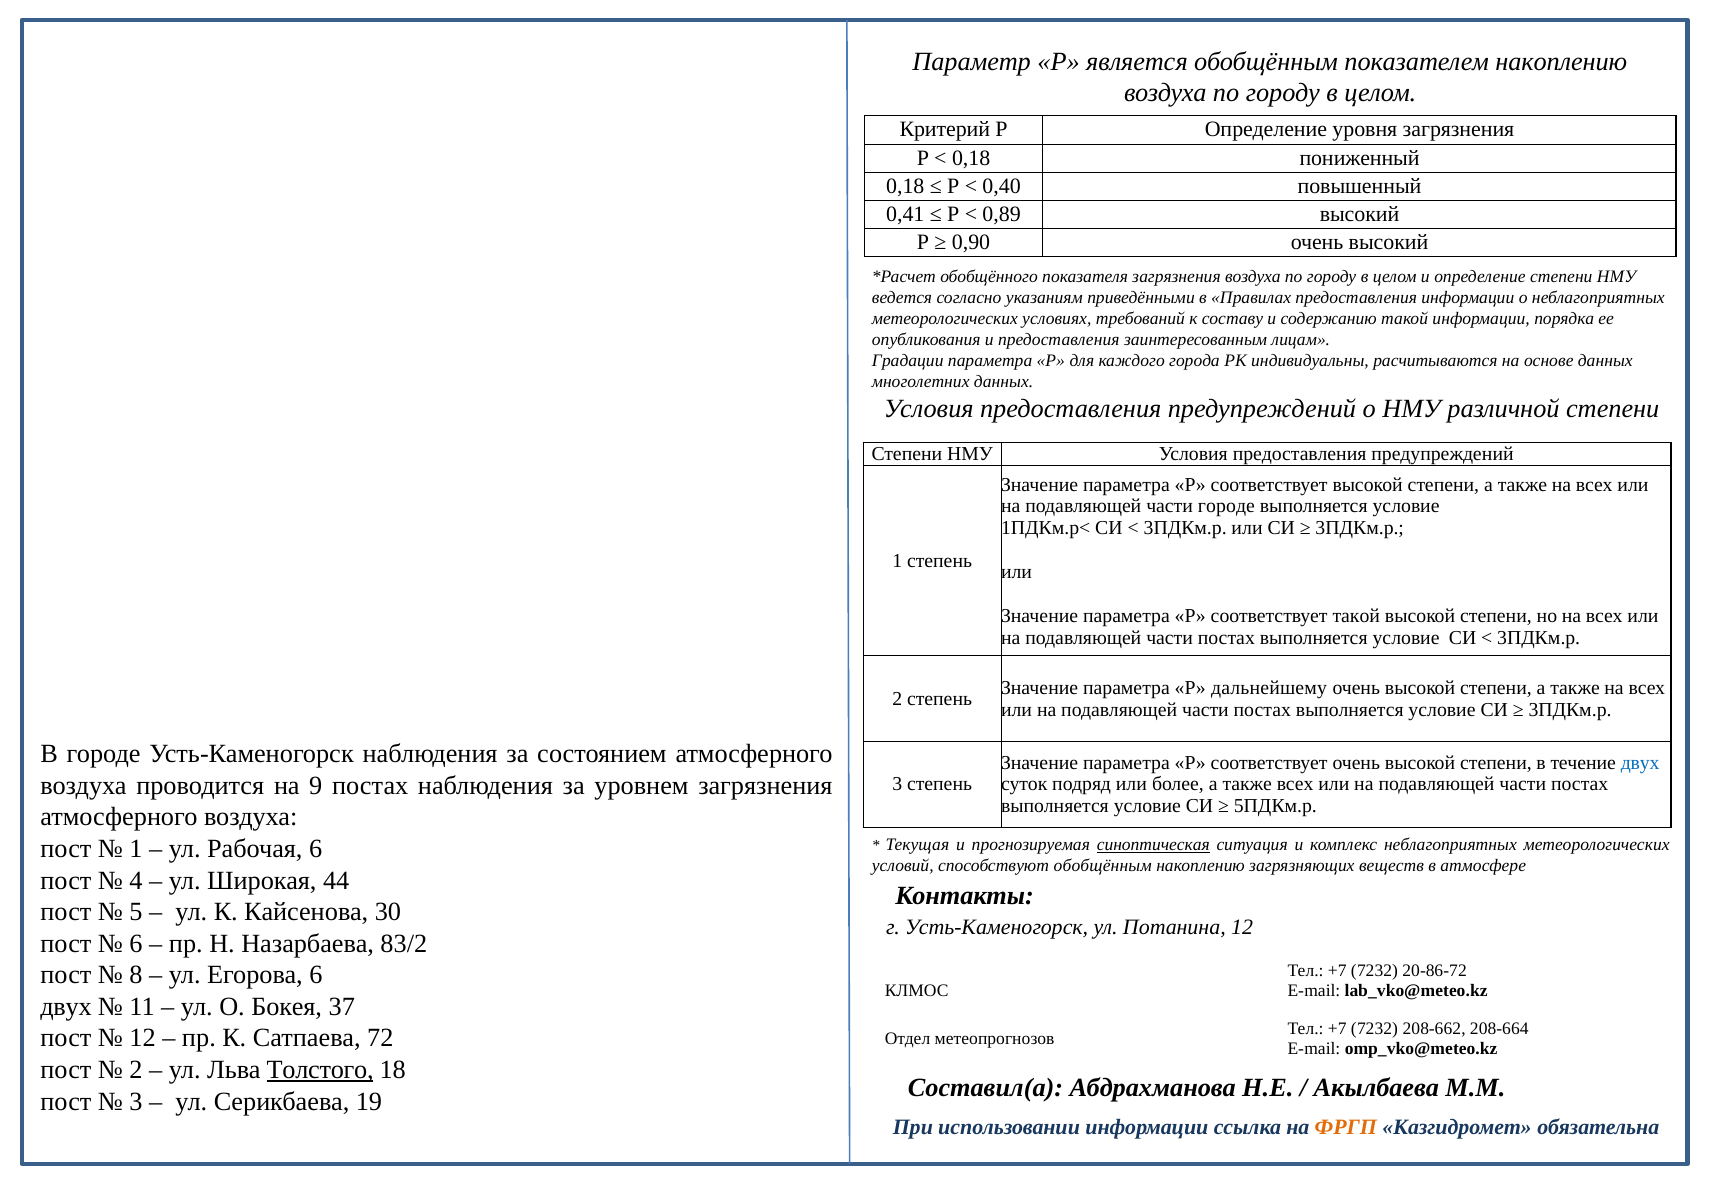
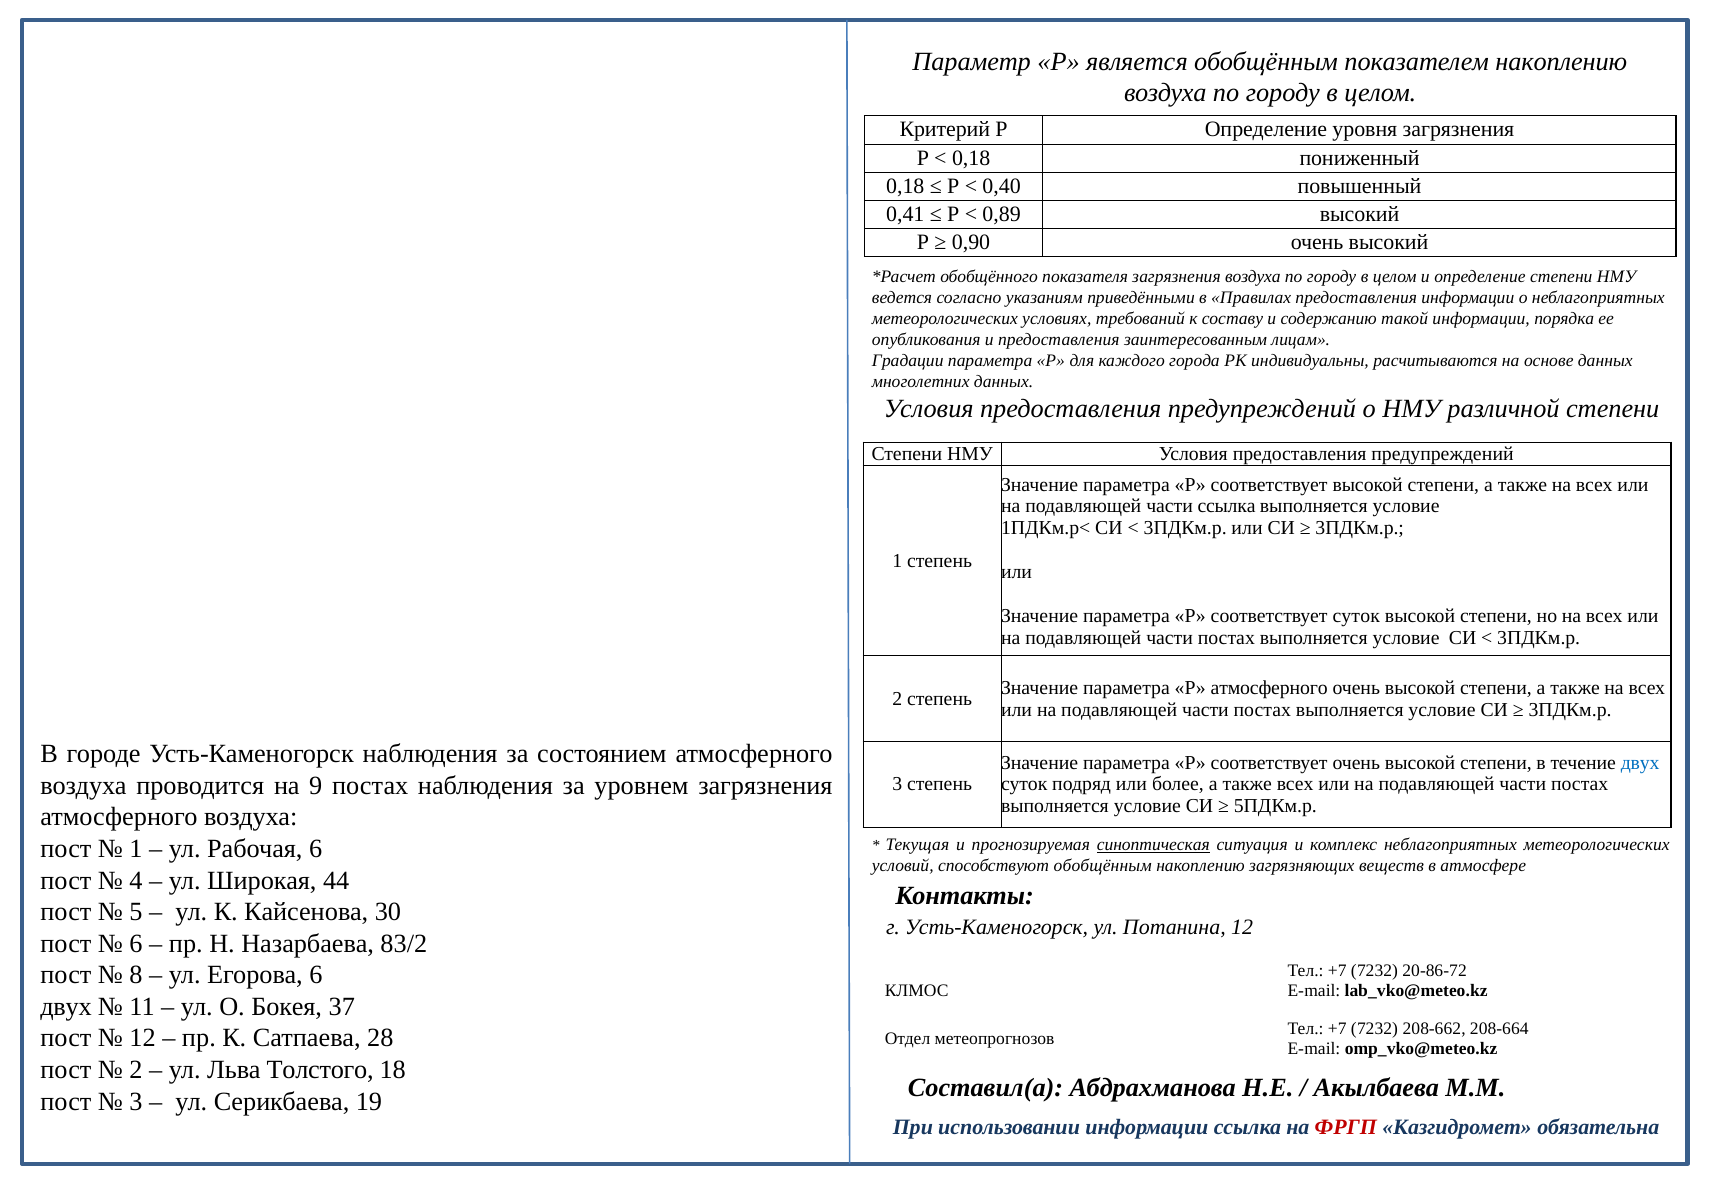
части городе: городе -> ссылка (1227, 506)
соответствует такой: такой -> суток (1356, 616)
Р дальнейшему: дальнейшему -> атмосферного (1269, 688)
72: 72 -> 28 (380, 1038)
Толстого underline: present -> none (320, 1070)
ФРГП colour: orange -> red (1346, 1127)
